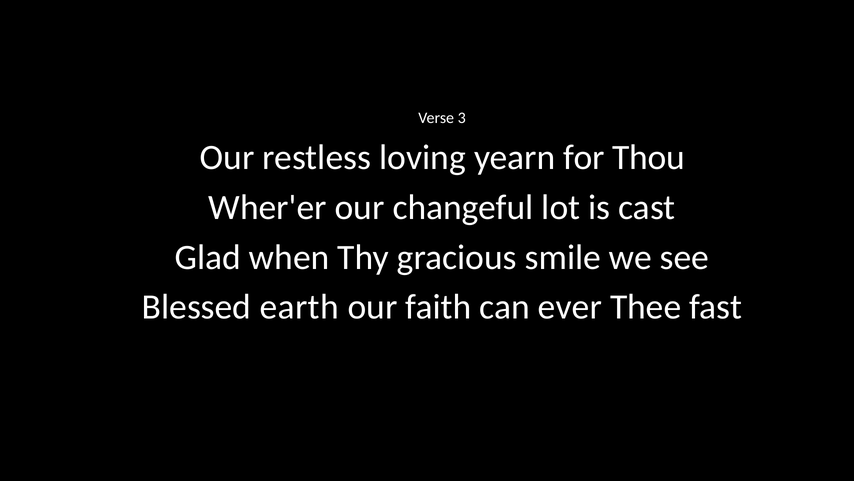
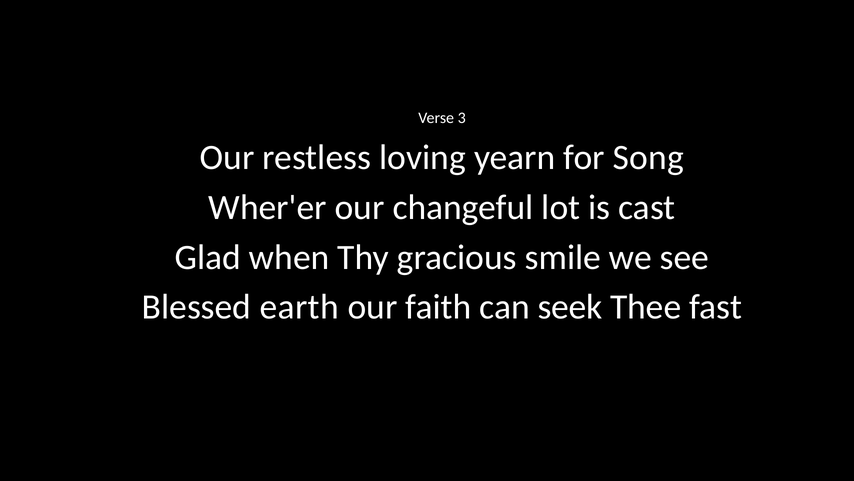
Thou: Thou -> Song (648, 157)
ever: ever -> seek (570, 307)
